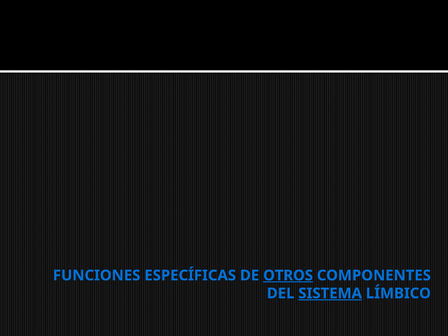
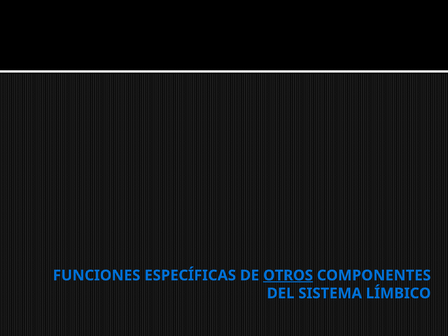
SISTEMA underline: present -> none (330, 293)
